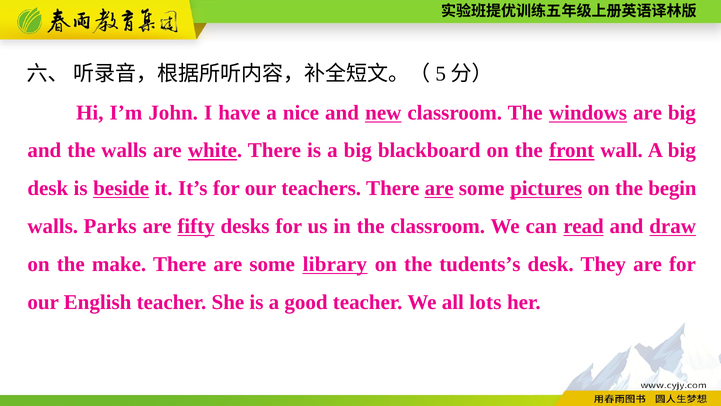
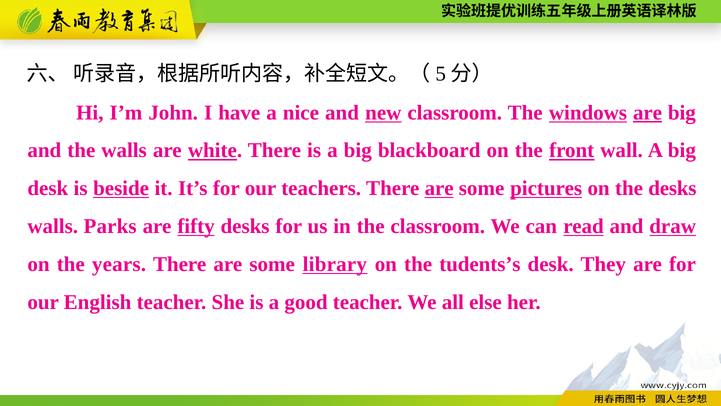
are underline: none -> present (648, 112)
the begin: begin -> desks (672, 188)
make: make -> years (119, 264)
lots: lots -> else (485, 302)
